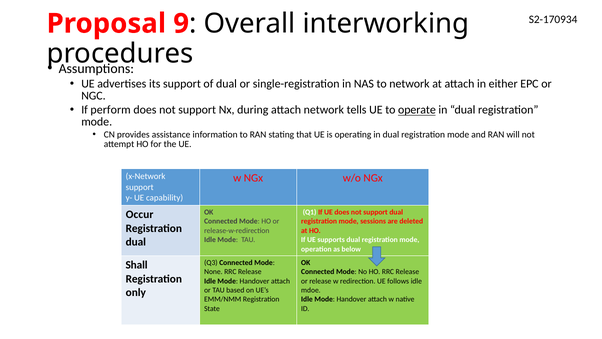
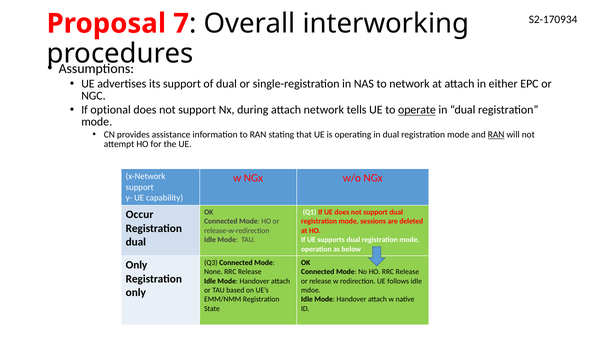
9: 9 -> 7 (181, 24)
perform: perform -> optional (111, 110)
RAN underline: none -> present (496, 135)
Shall: Shall -> Only (137, 265)
